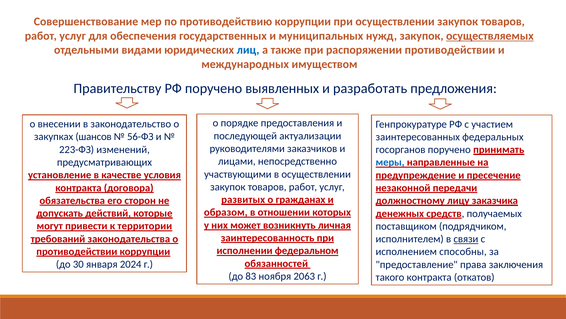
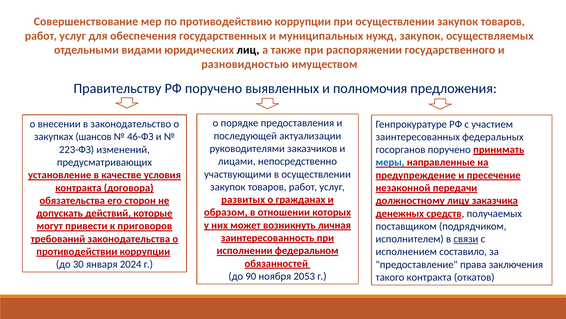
осуществляемых underline: present -> none (490, 36)
лиц colour: blue -> black (248, 50)
распоряжении противодействии: противодействии -> государственного (450, 50)
международных: международных -> разновидностью (245, 64)
разработать: разработать -> полномочия (370, 88)
56-ФЗ: 56-ФЗ -> 46-ФЗ (140, 137)
территории: территории -> приговоров (145, 226)
способны: способны -> составило (463, 251)
83: 83 -> 90 (251, 276)
2063: 2063 -> 2053 (304, 276)
